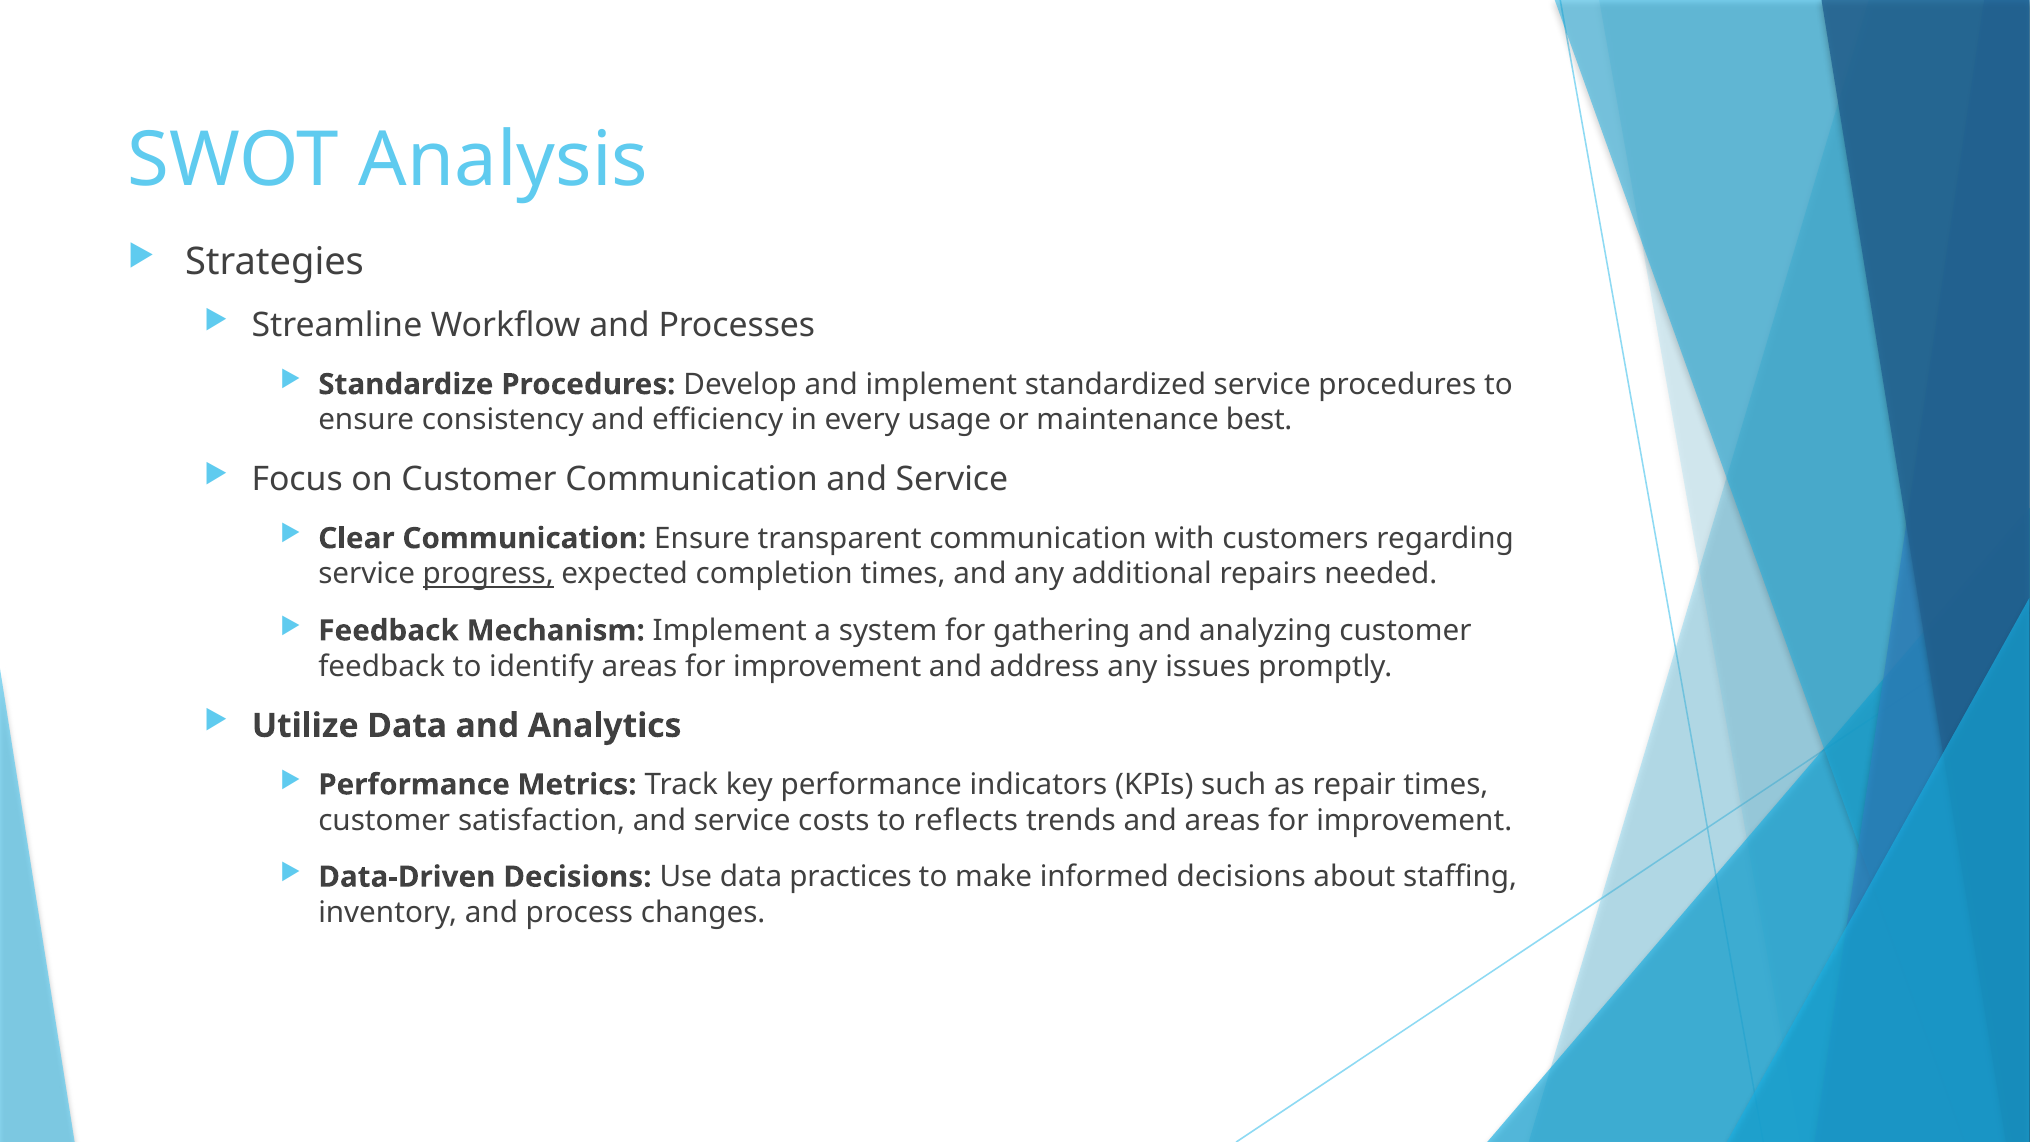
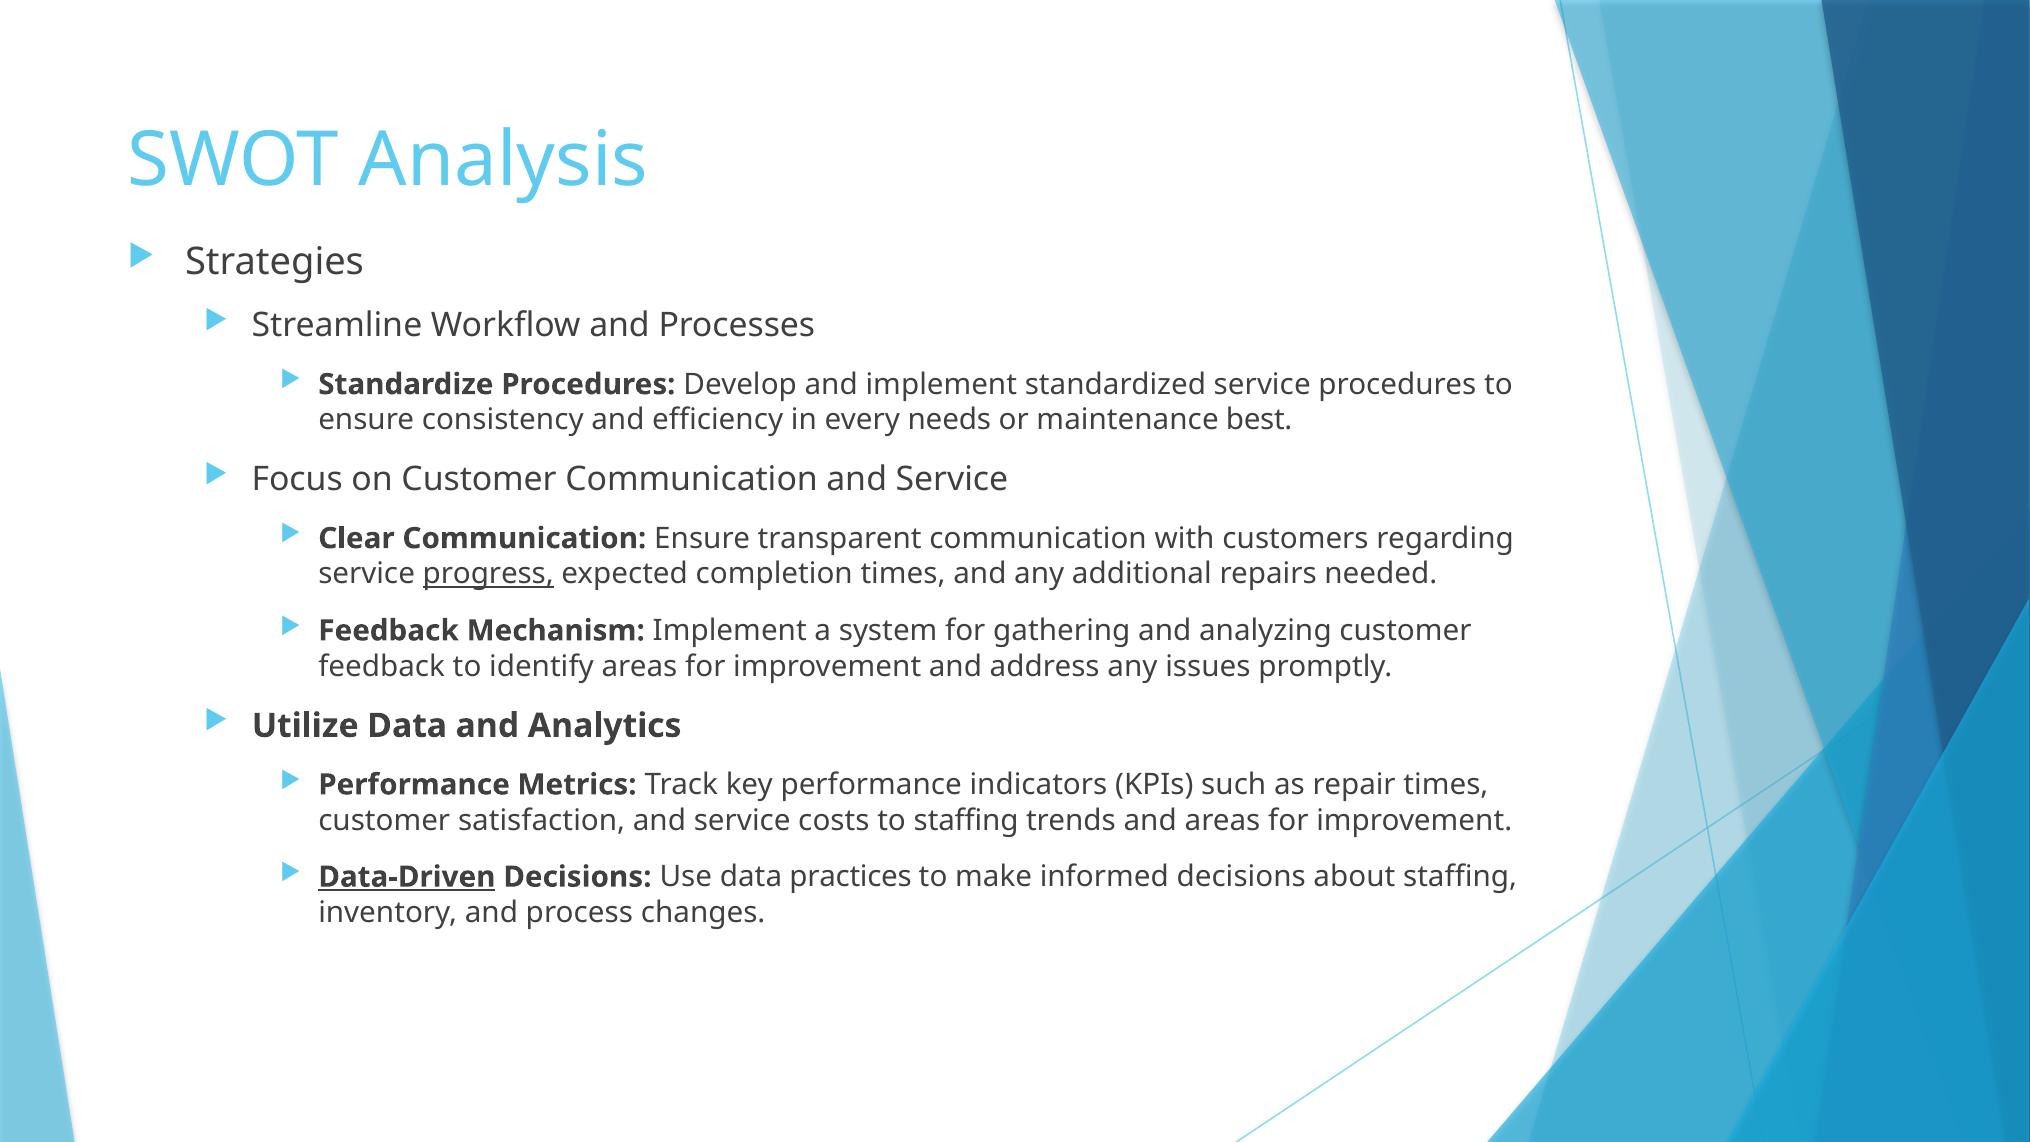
usage: usage -> needs (949, 420)
to reflects: reflects -> staffing (966, 820)
Data-Driven underline: none -> present (407, 877)
